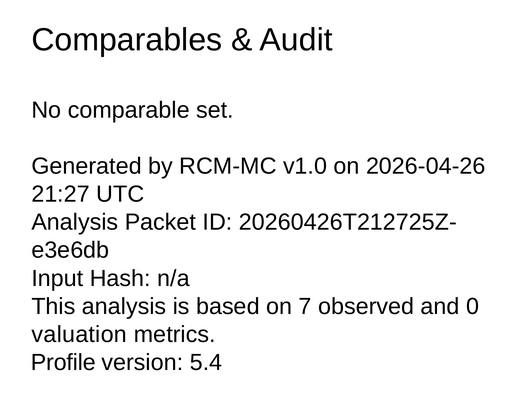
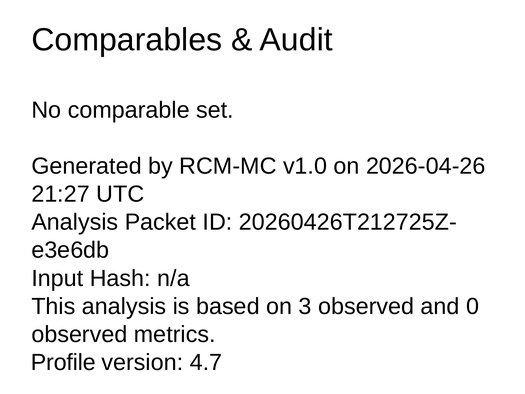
7: 7 -> 3 (305, 306)
valuation: valuation -> observed (79, 334)
5.4: 5.4 -> 4.7 (206, 362)
